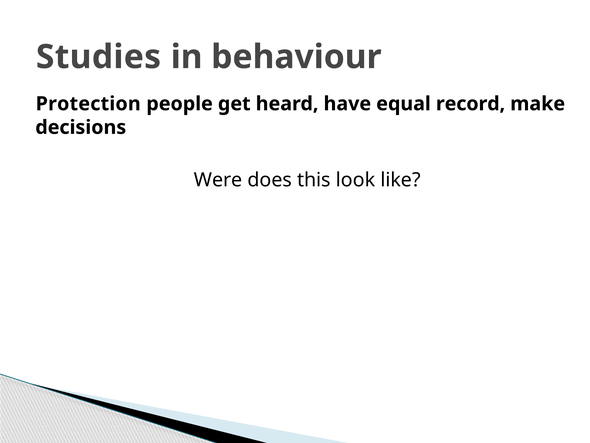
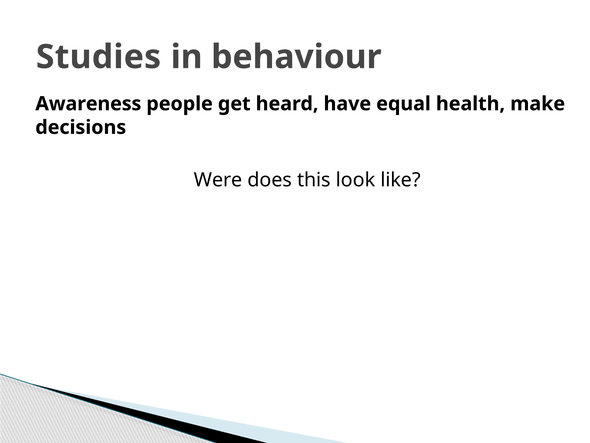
Protection: Protection -> Awareness (88, 104)
record: record -> health (471, 104)
